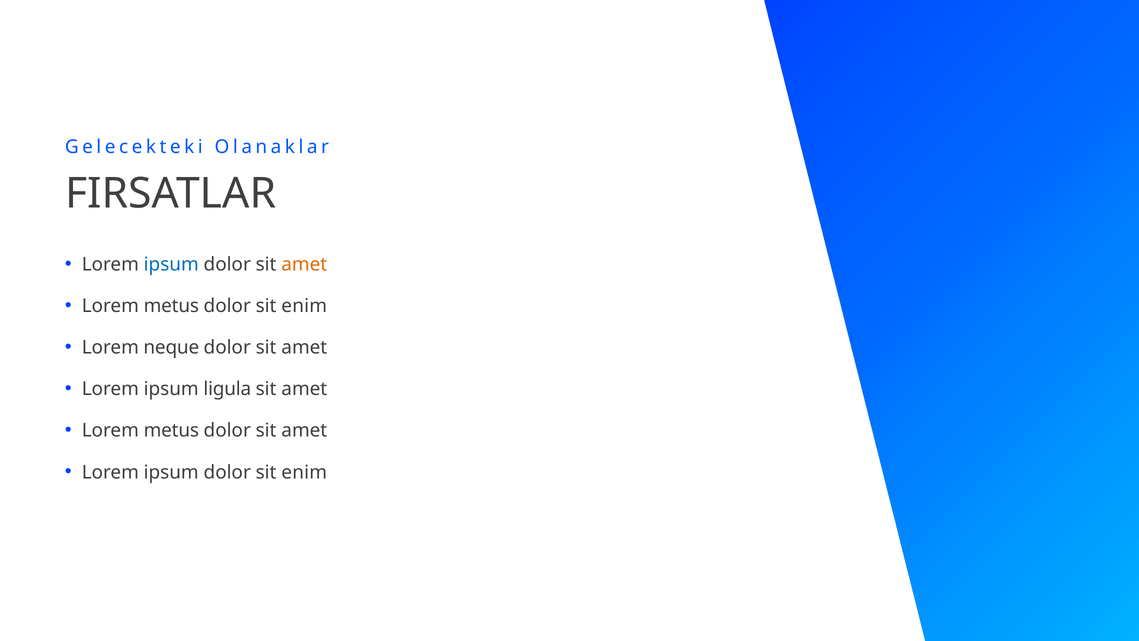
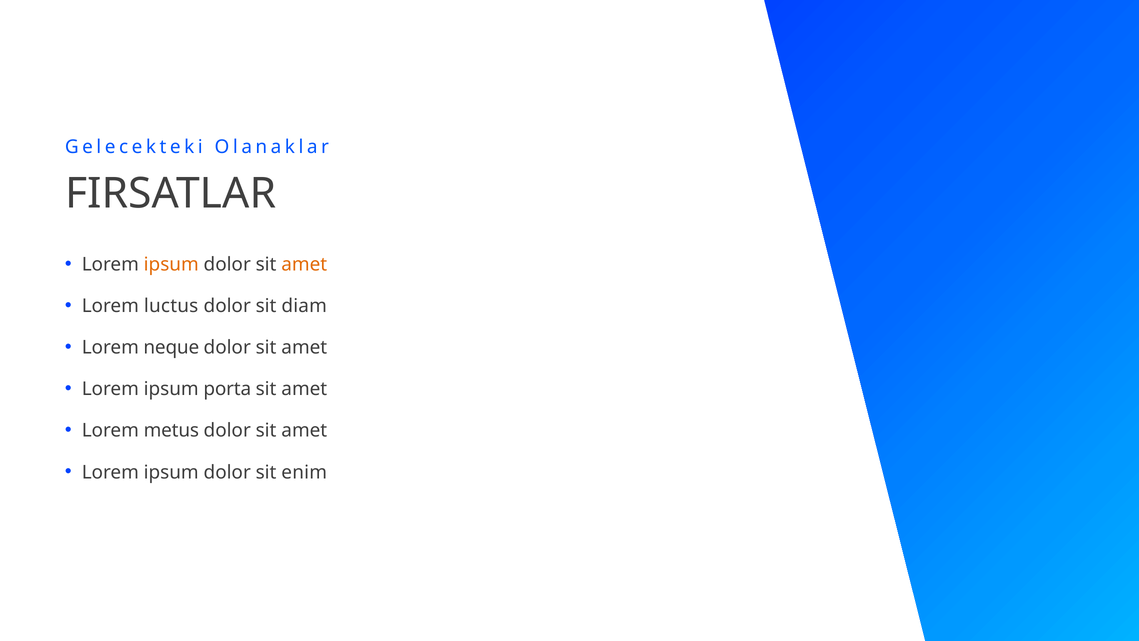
ipsum colour: blue -> orange (171, 264)
metus: metus -> luctus (171, 306)
enim: enim -> diam (304, 306)
ligula: ligula -> porta (227, 389)
